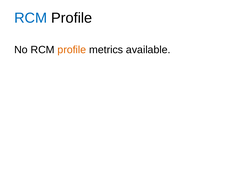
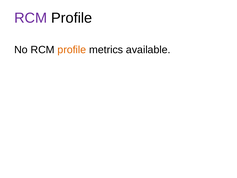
RCM colour: blue -> purple (31, 18)
